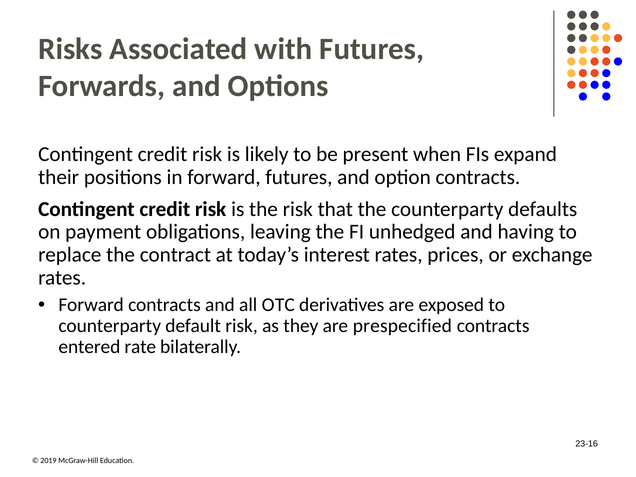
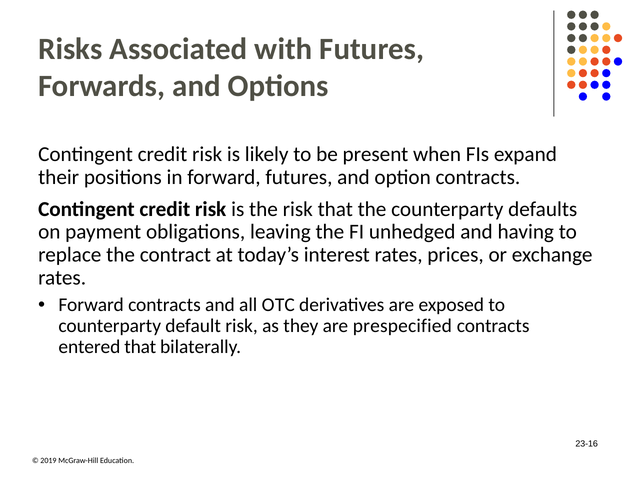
entered rate: rate -> that (140, 347)
